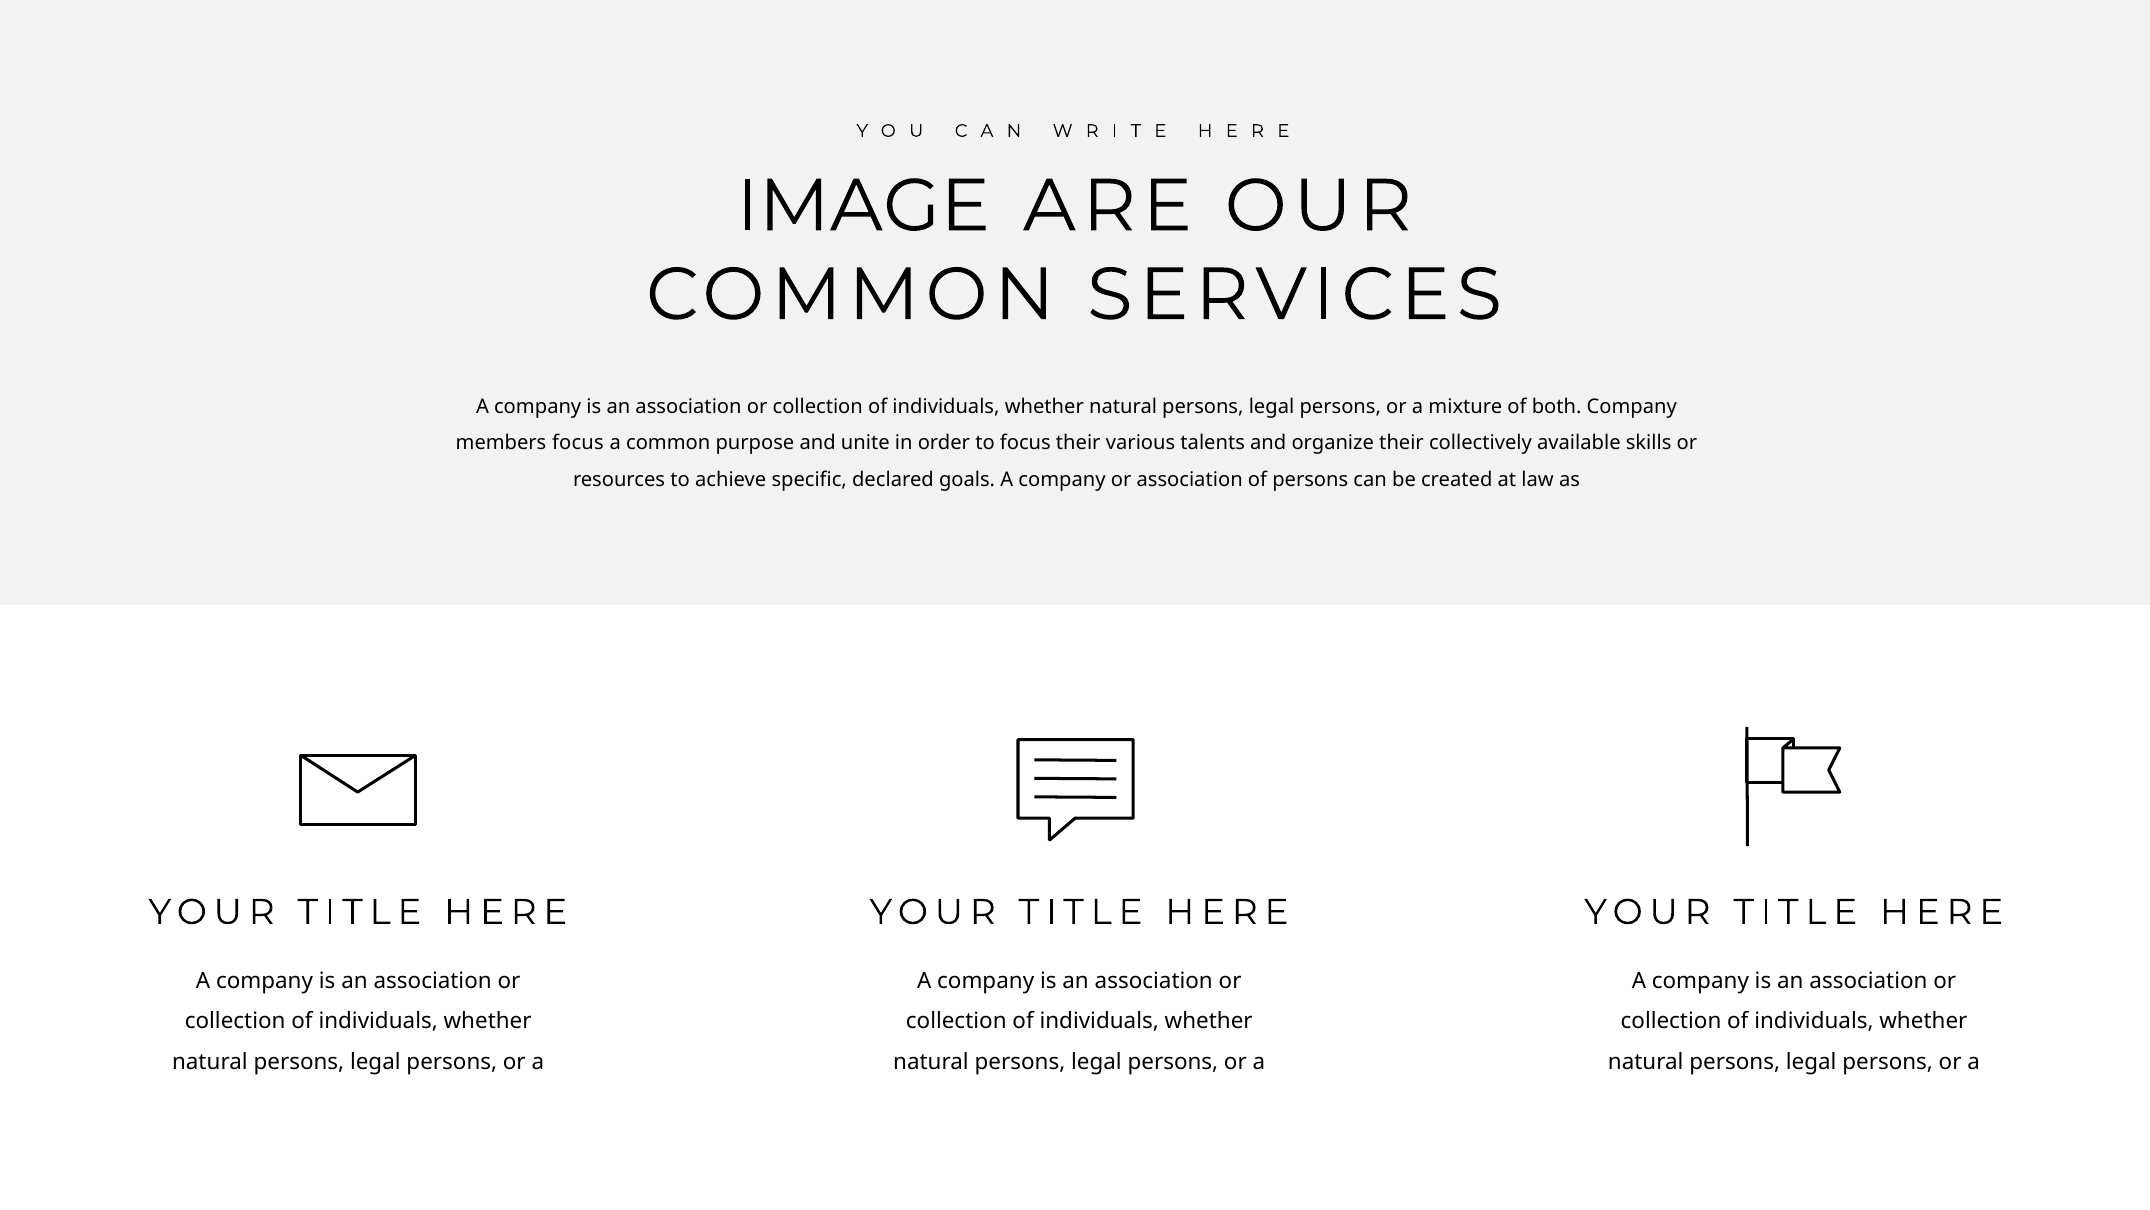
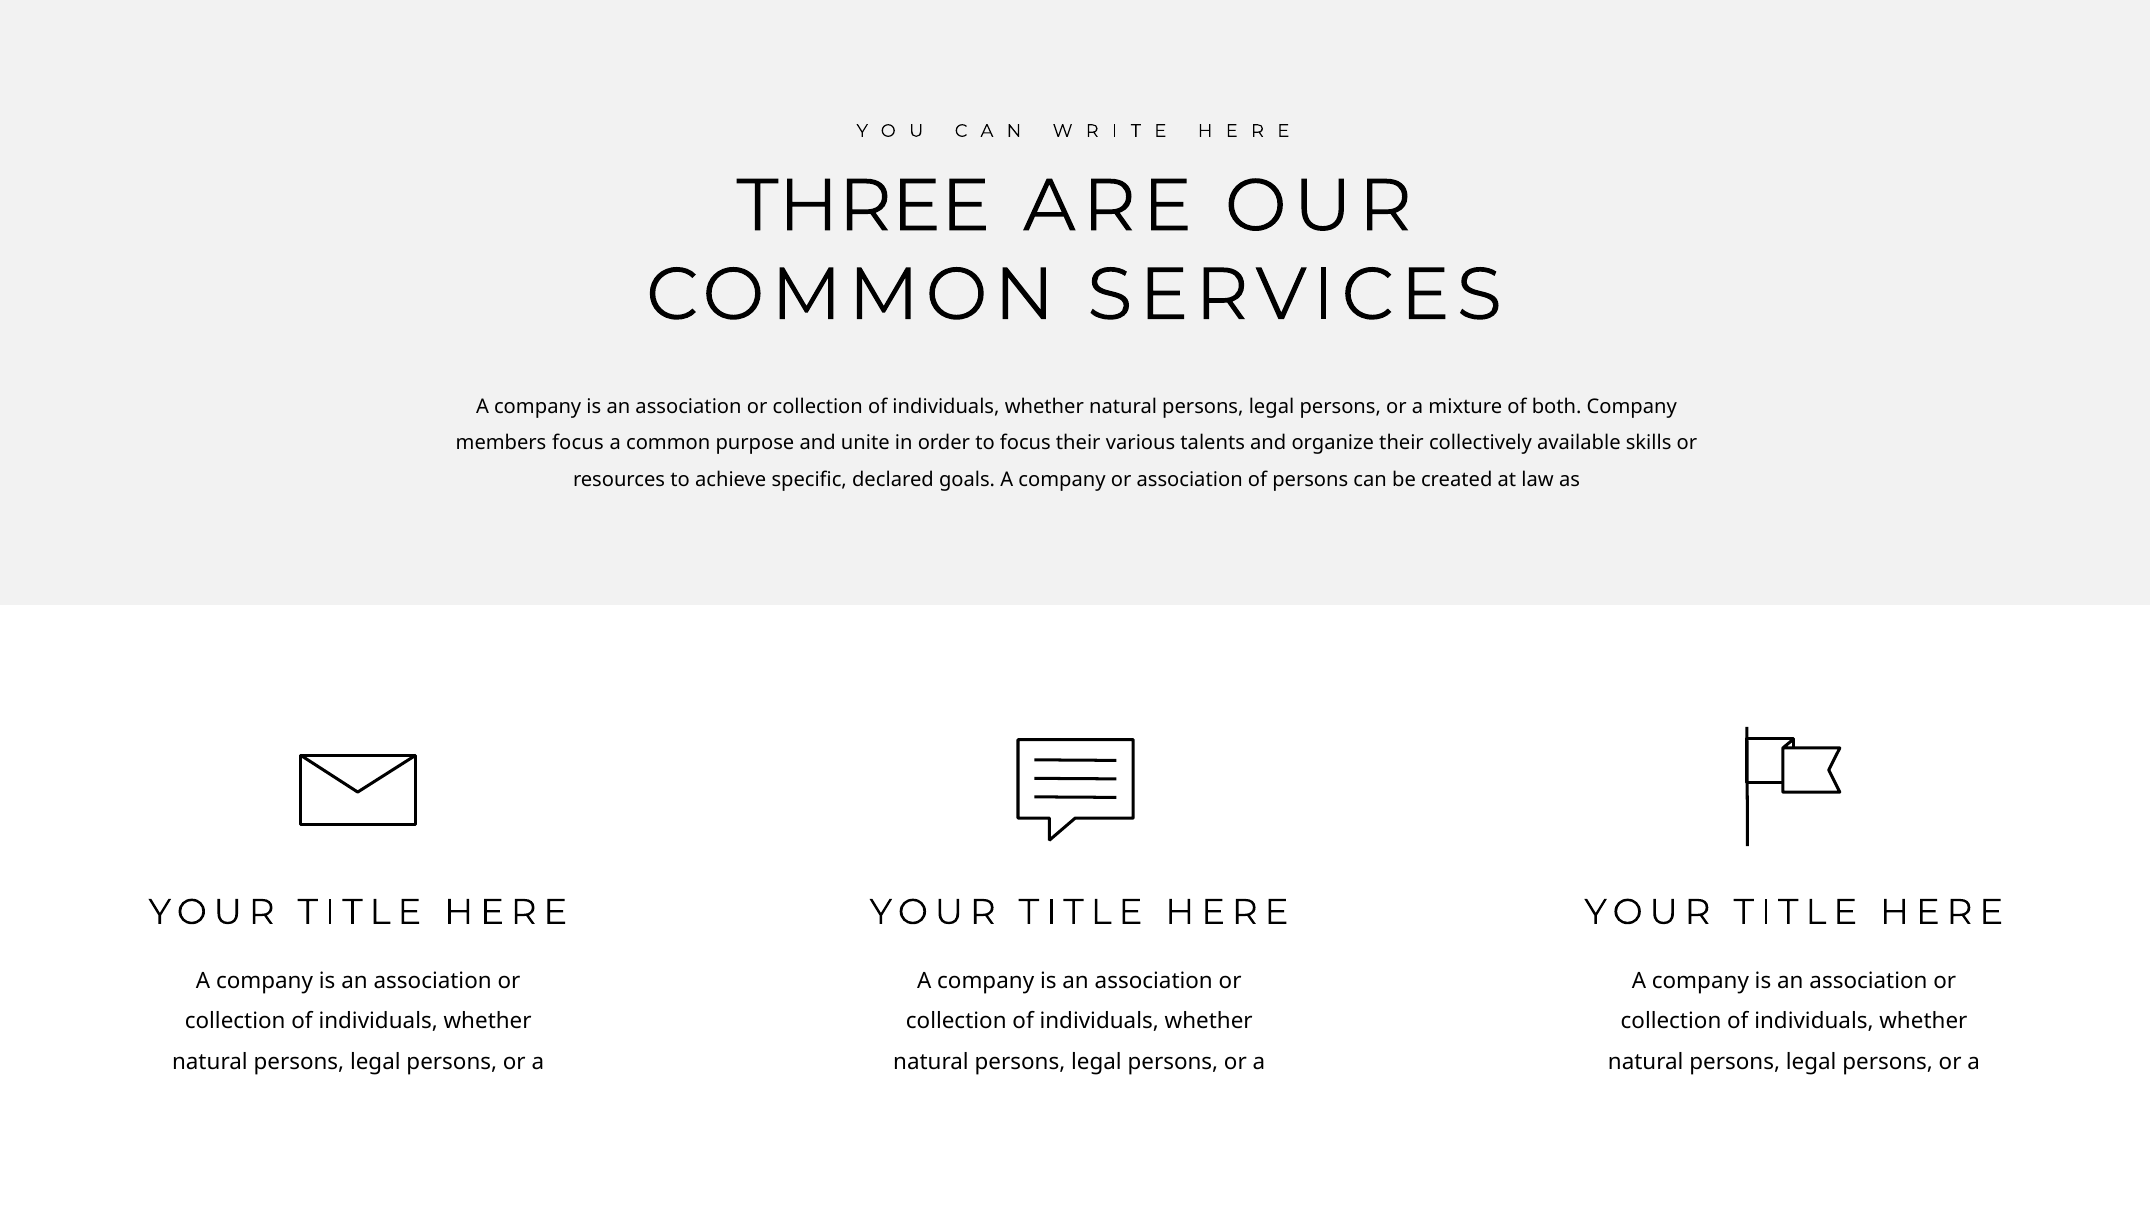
IMAGE: IMAGE -> THREE (863, 206)
